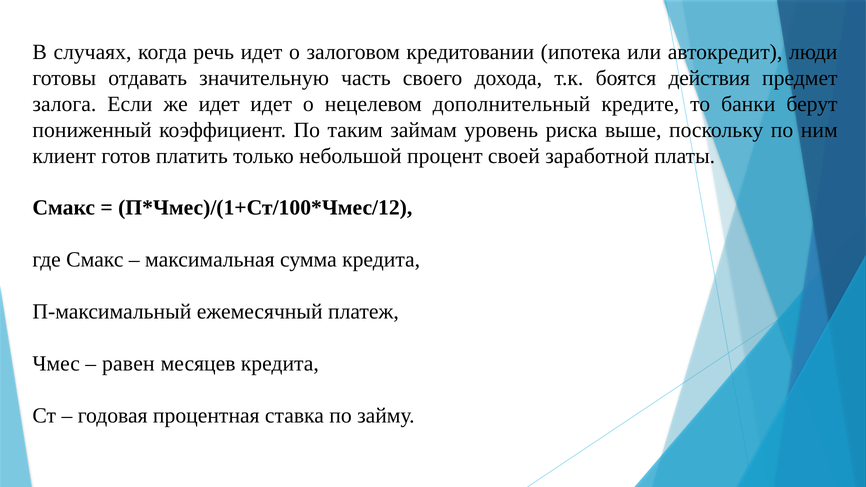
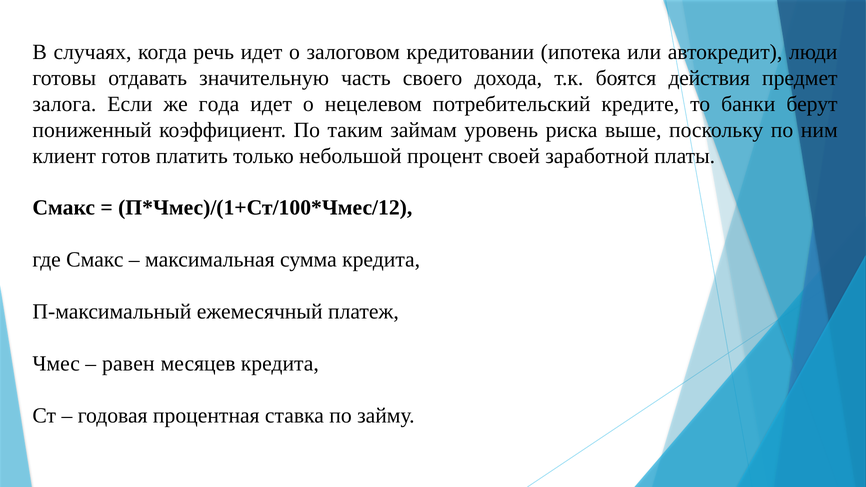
же идет: идет -> года (219, 104)
дополнительный: дополнительный -> потребительский (512, 104)
